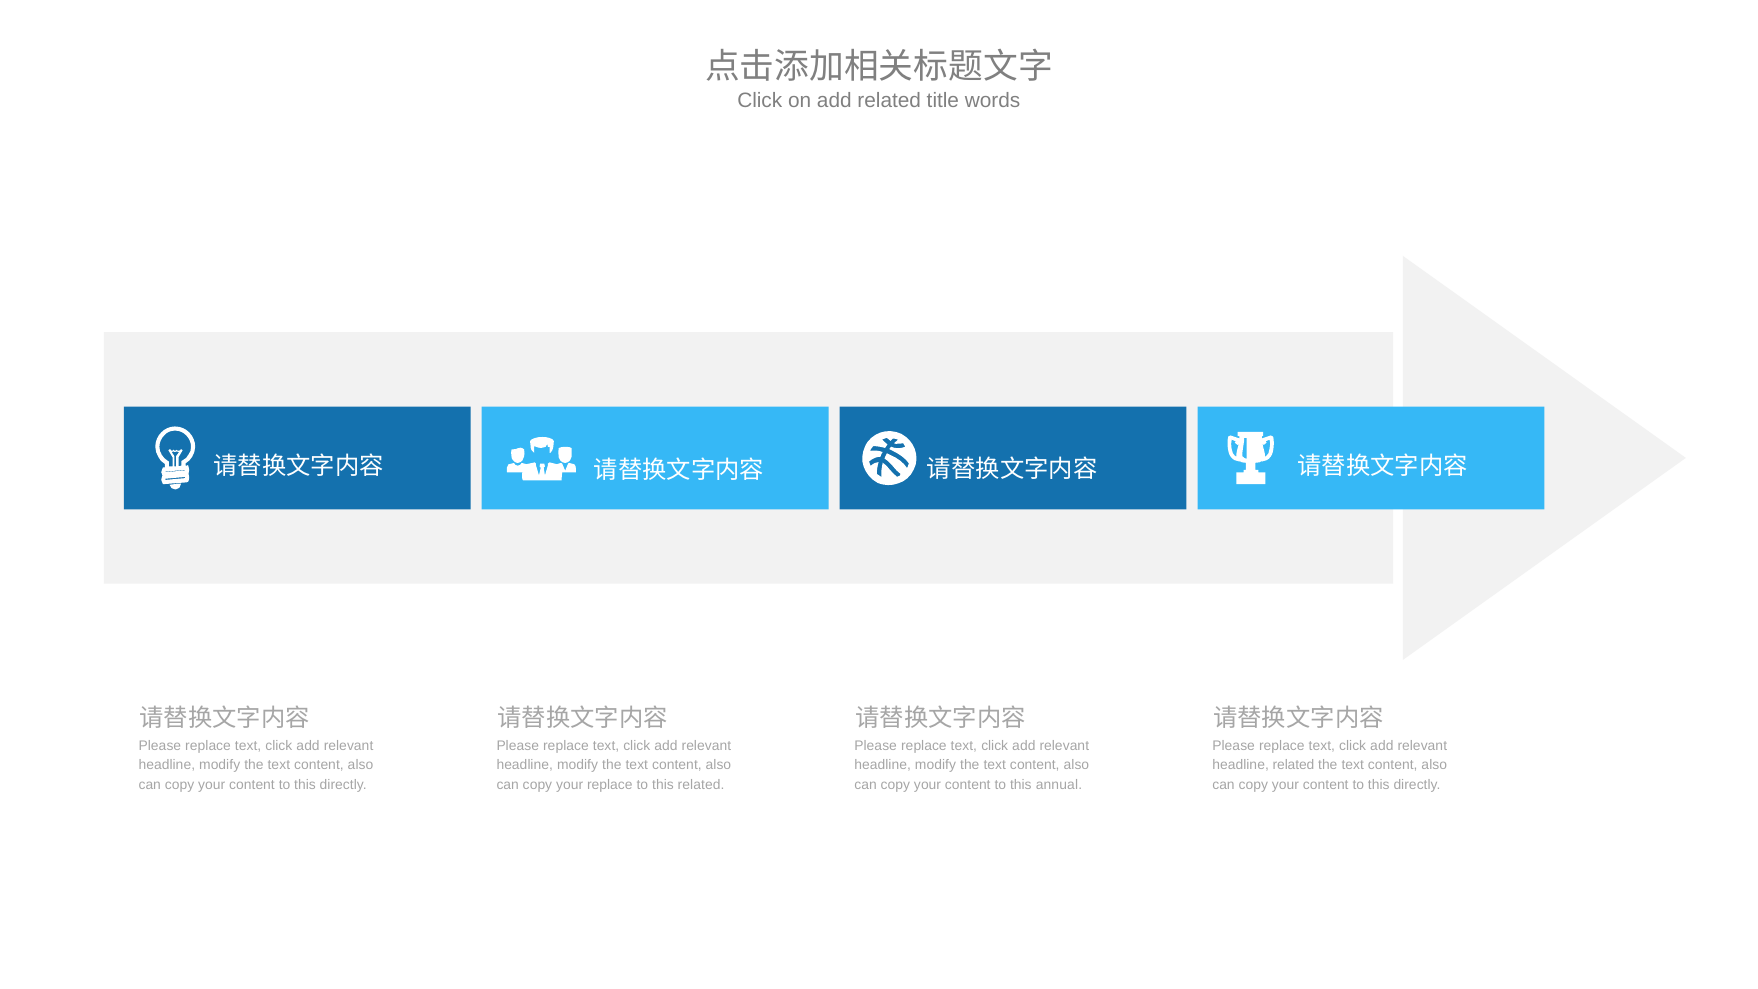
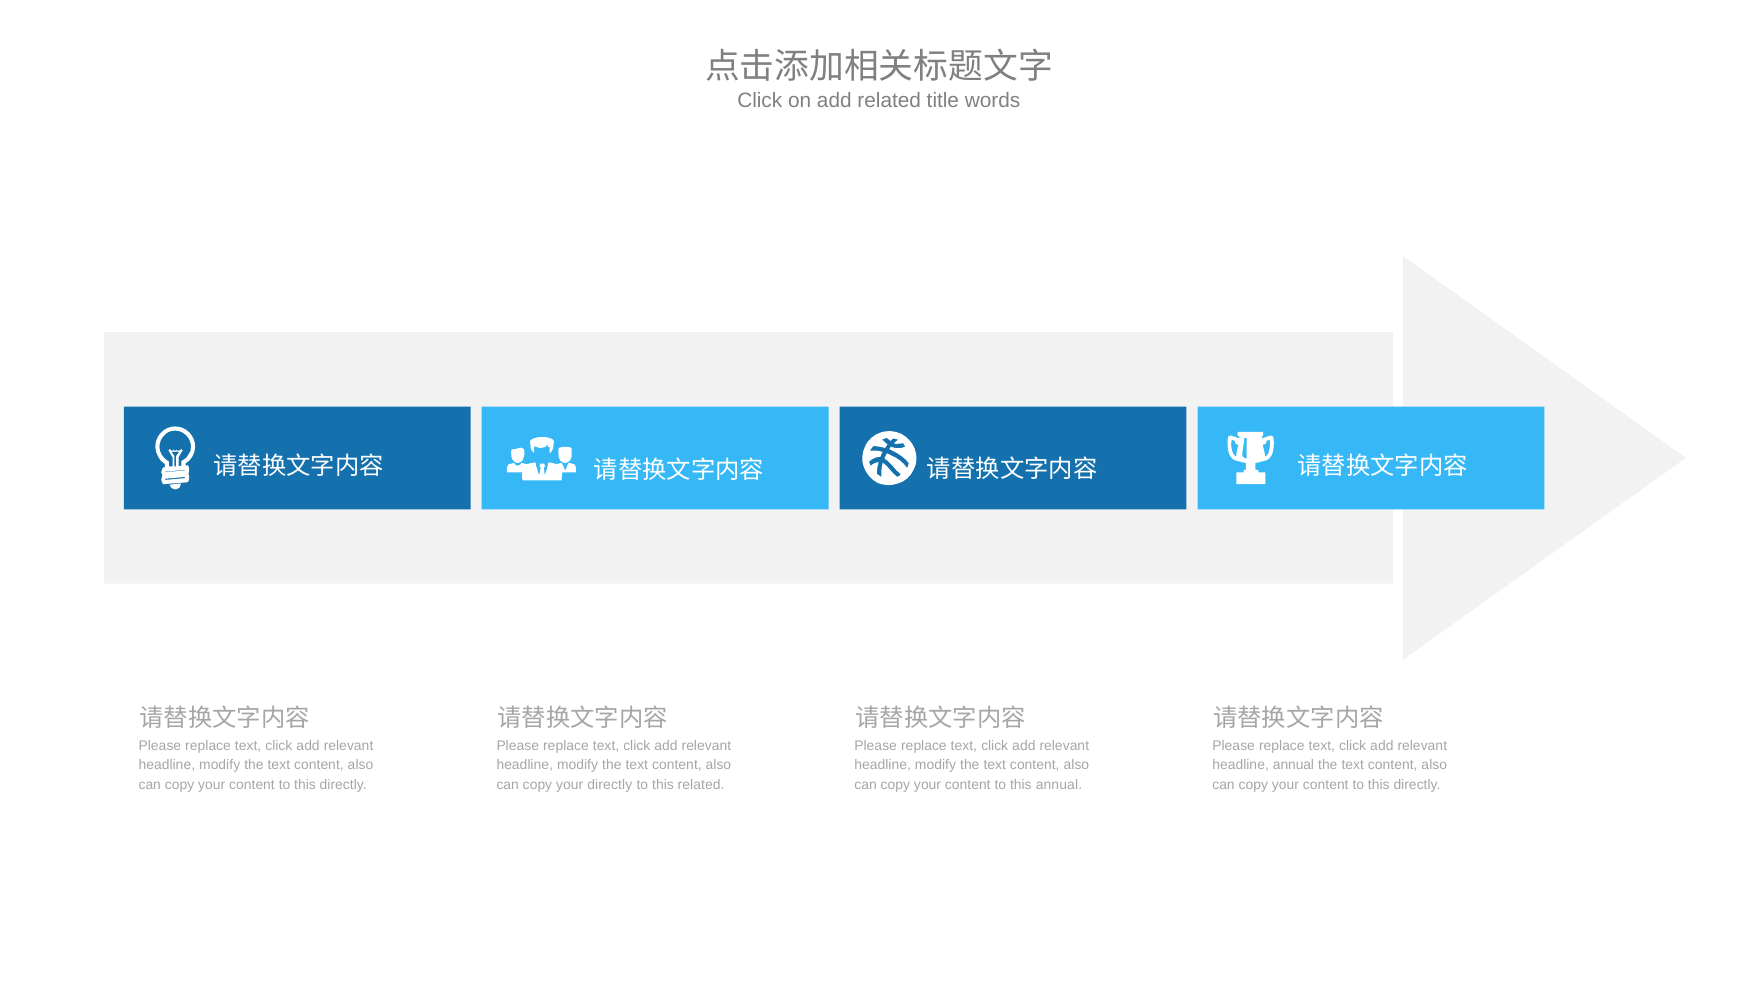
headline related: related -> annual (1294, 765)
your replace: replace -> directly (610, 785)
